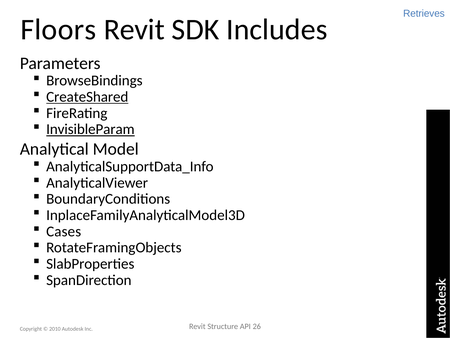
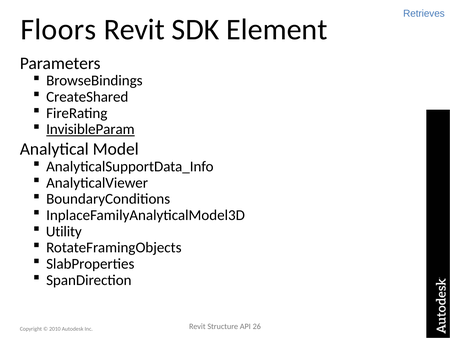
Includes: Includes -> Element (277, 29)
CreateShared underline: present -> none (87, 97)
Cases: Cases -> Utility (64, 231)
